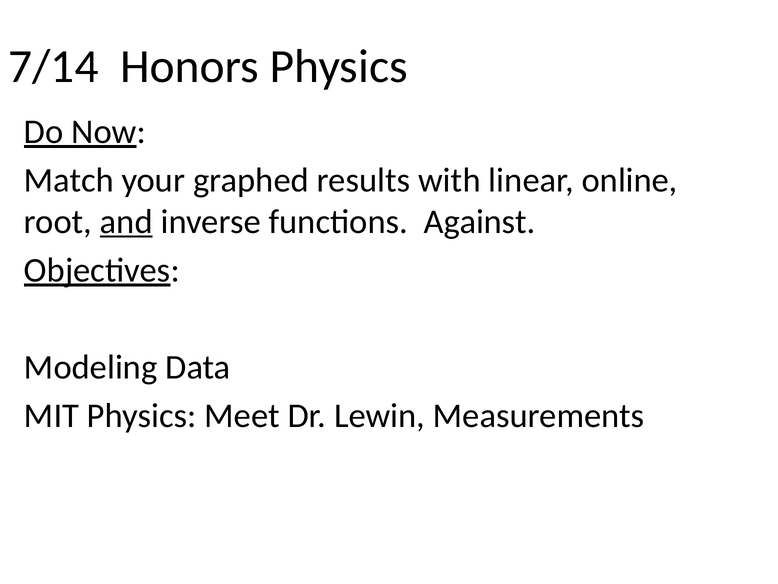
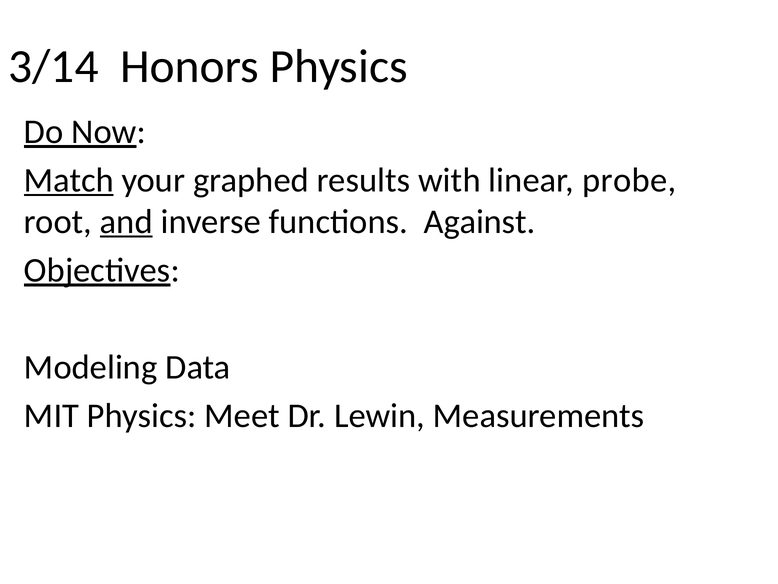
7/14: 7/14 -> 3/14 (53, 67)
Match underline: none -> present (69, 180)
online: online -> probe (629, 180)
